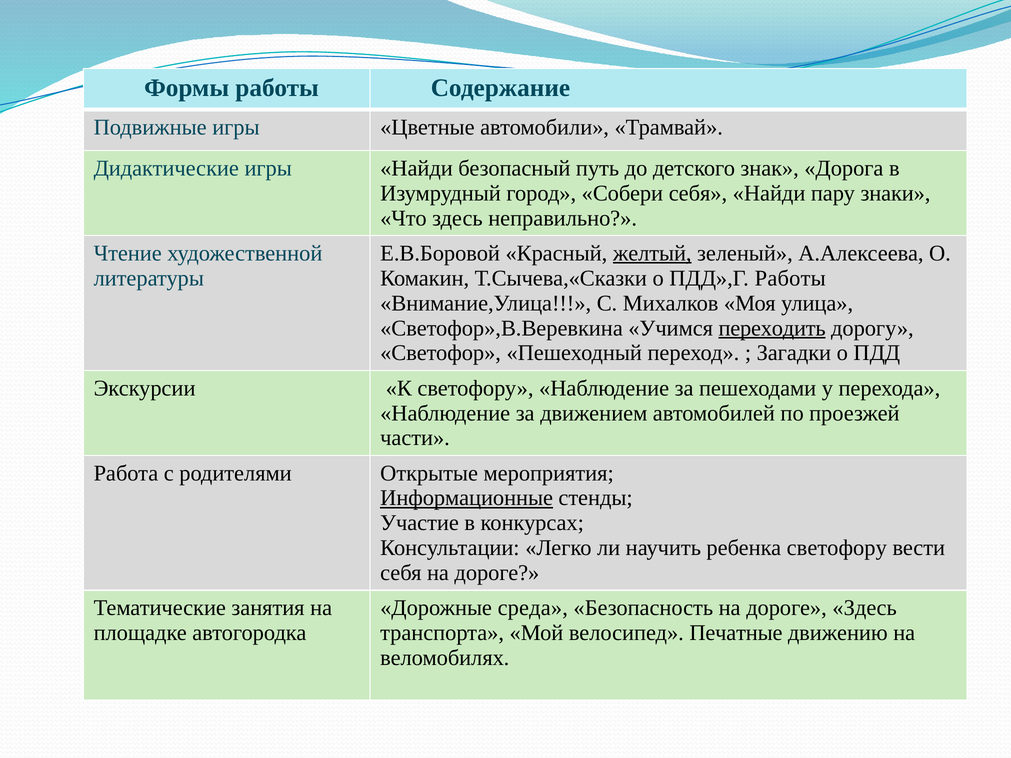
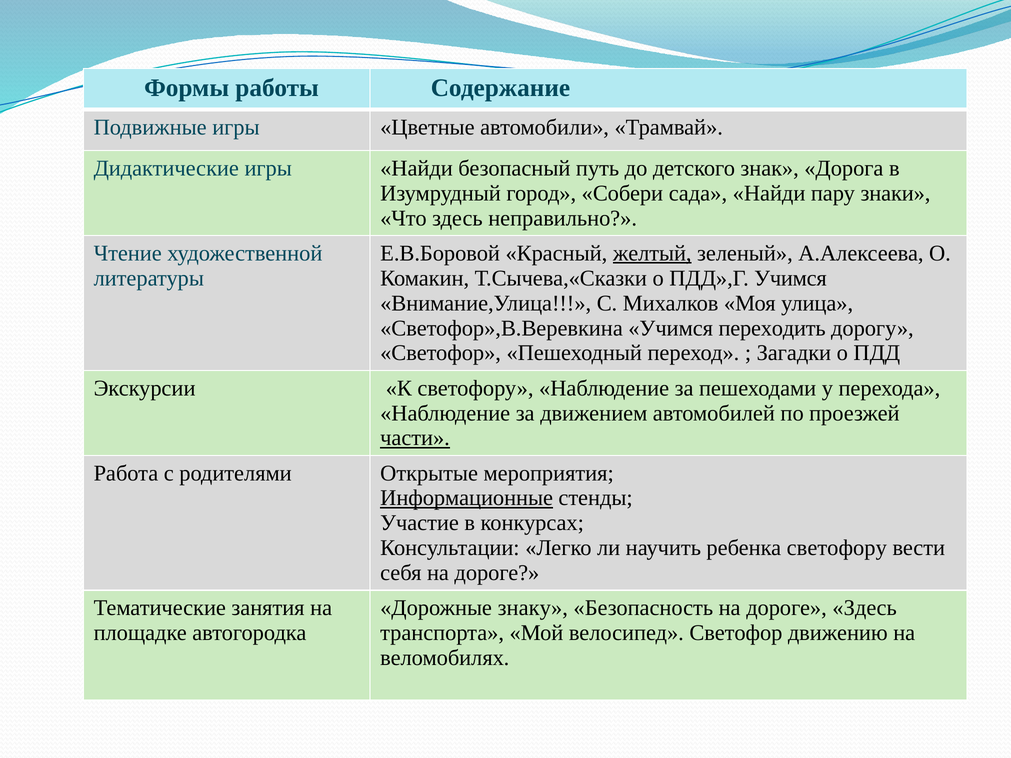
Собери себя: себя -> сада (698, 193)
ПДД»,Г Работы: Работы -> Учимся (790, 278)
переходить underline: present -> none (772, 328)
части underline: none -> present (415, 438)
среда: среда -> знаку (533, 608)
велосипед Печатные: Печатные -> Светофор (736, 633)
